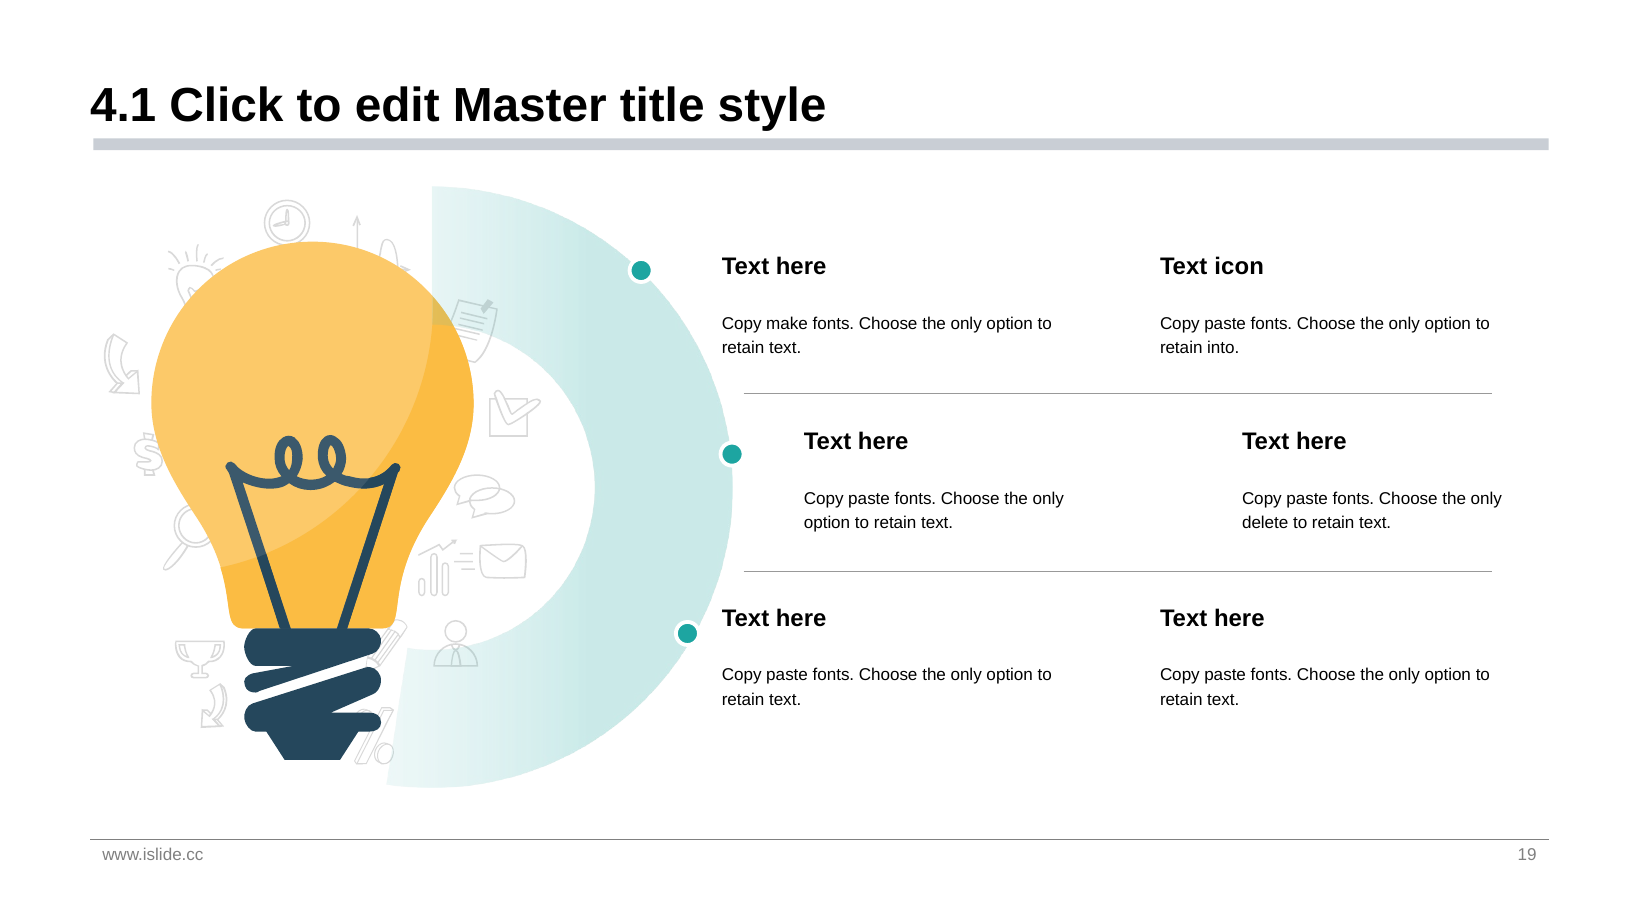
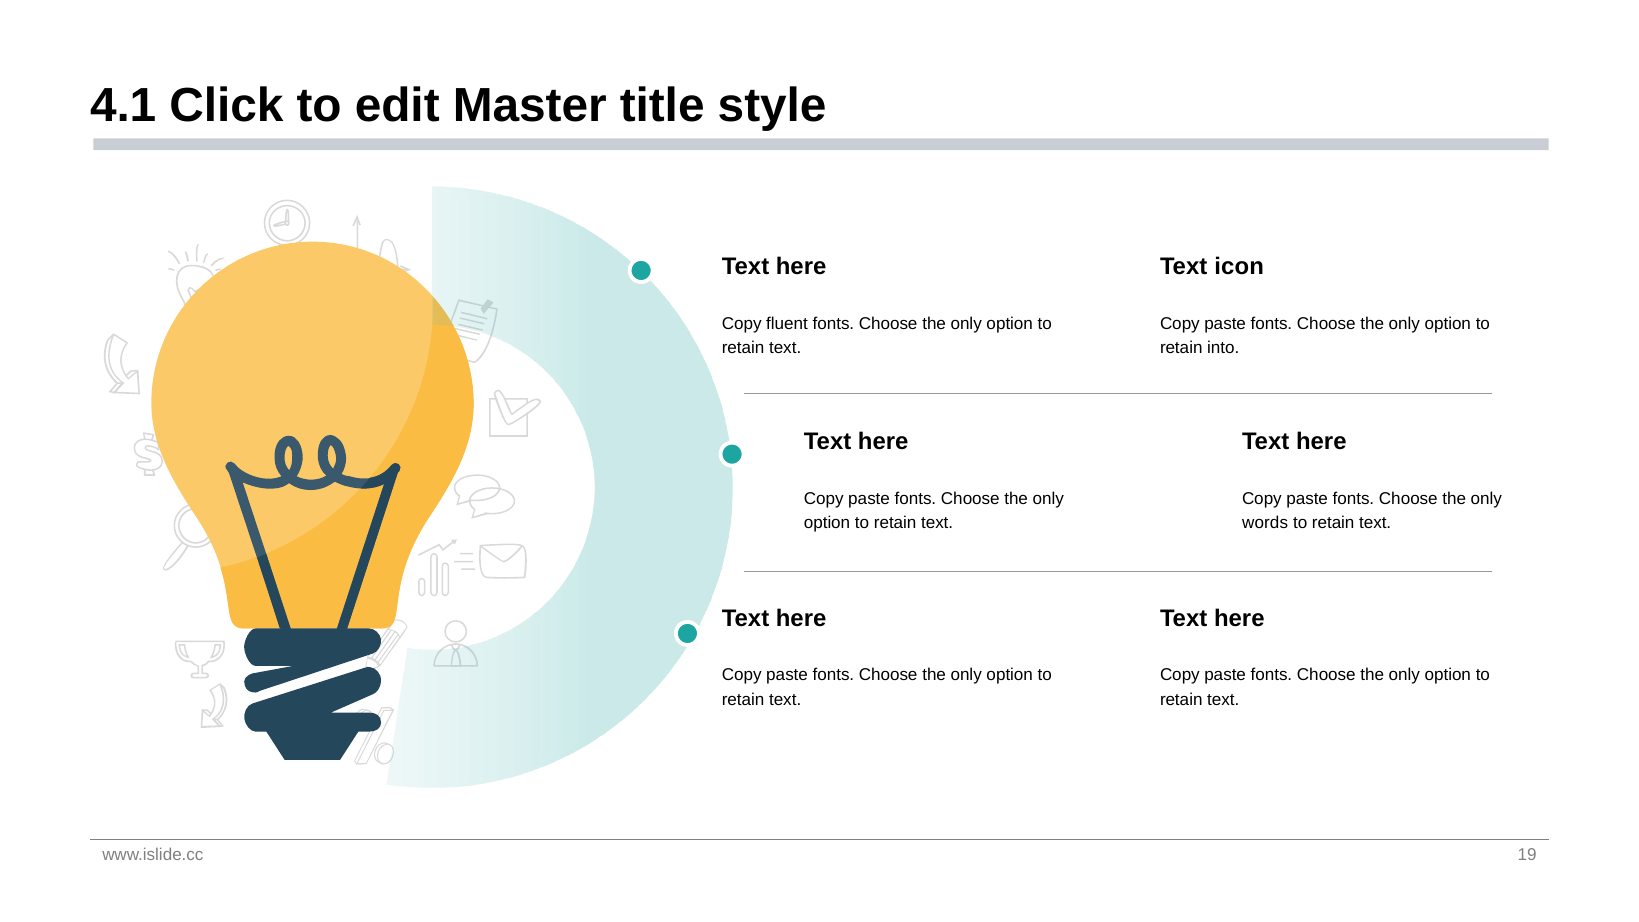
make: make -> fluent (787, 323)
delete: delete -> words (1265, 523)
